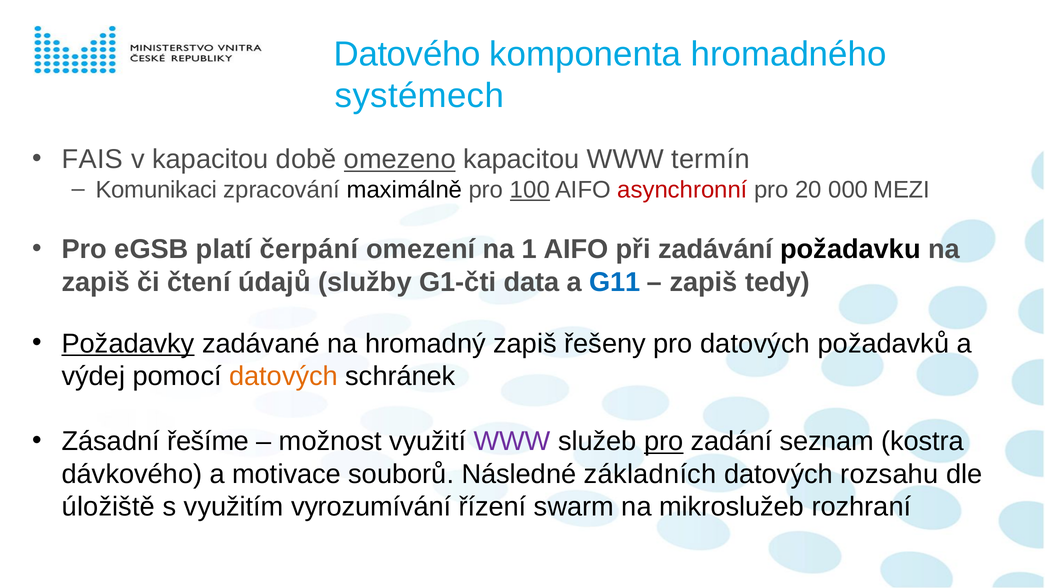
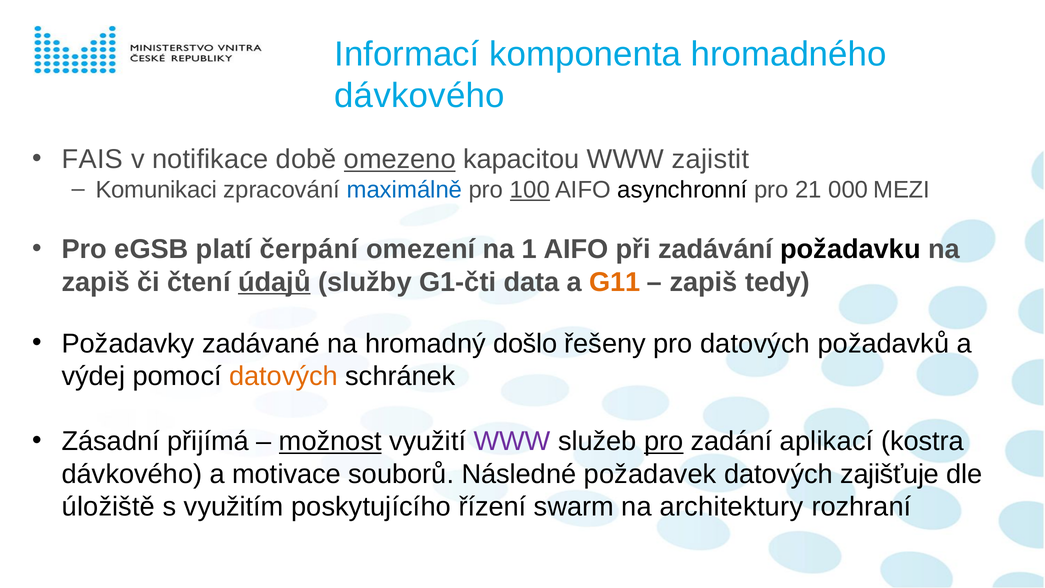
Datového: Datového -> Informací (407, 54)
systémech: systémech -> dávkového (419, 96)
v kapacitou: kapacitou -> notifikace (210, 159)
termín: termín -> zajistit (710, 159)
maximálně colour: black -> blue (404, 190)
asynchronní colour: red -> black (682, 190)
20: 20 -> 21 (808, 190)
údajů underline: none -> present (274, 282)
G11 colour: blue -> orange (615, 282)
Požadavky underline: present -> none (128, 343)
hromadný zapiš: zapiš -> došlo (525, 343)
řešíme: řešíme -> přijímá (208, 441)
možnost underline: none -> present (330, 441)
seznam: seznam -> aplikací (827, 441)
základních: základních -> požadavek (650, 474)
rozsahu: rozsahu -> zajišťuje (890, 474)
vyrozumívání: vyrozumívání -> poskytujícího (371, 507)
mikroslužeb: mikroslužeb -> architektury (732, 507)
